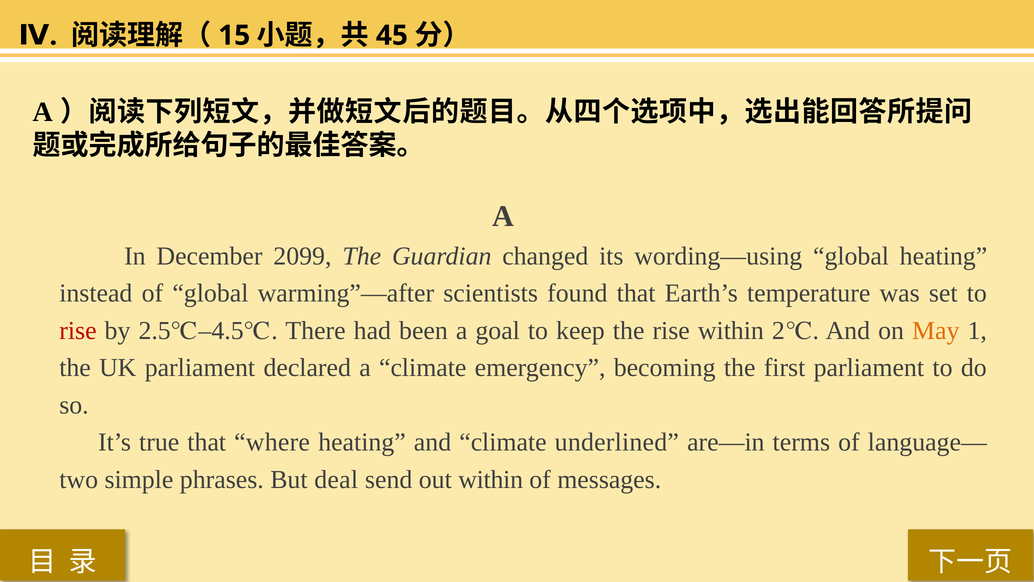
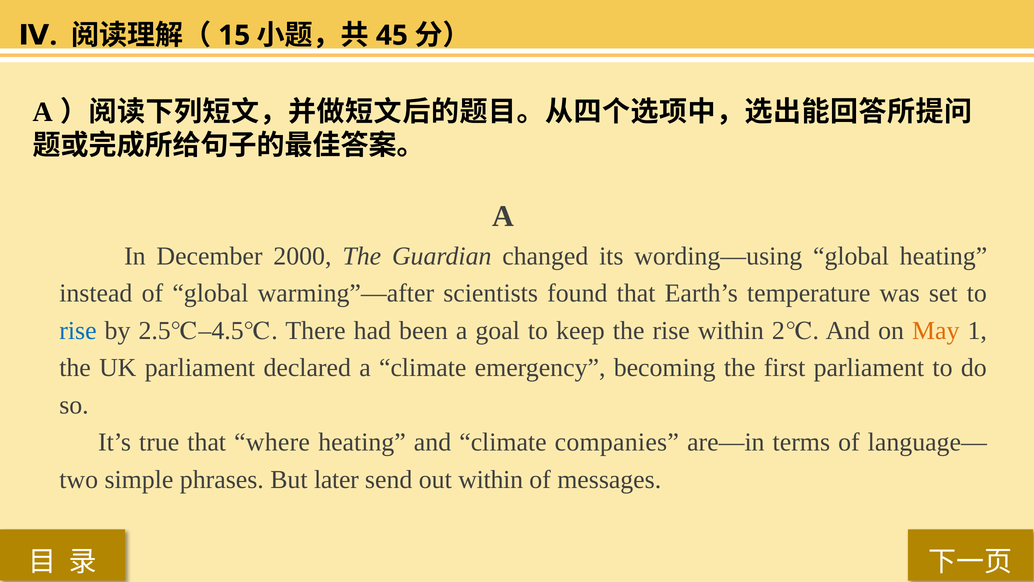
2099: 2099 -> 2000 (302, 256)
rise colour: red -> blue (78, 330)
underlined: underlined -> companies (617, 442)
deal: deal -> later (336, 479)
